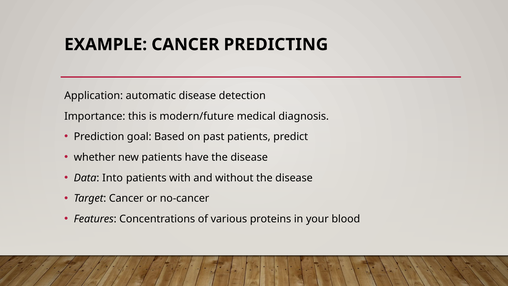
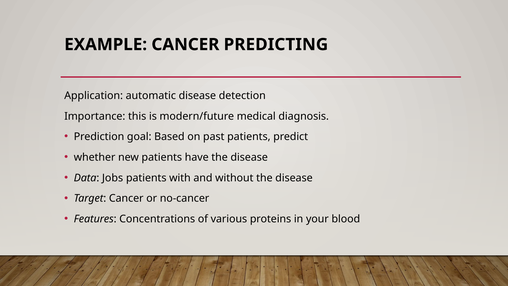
Into: Into -> Jobs (113, 178)
